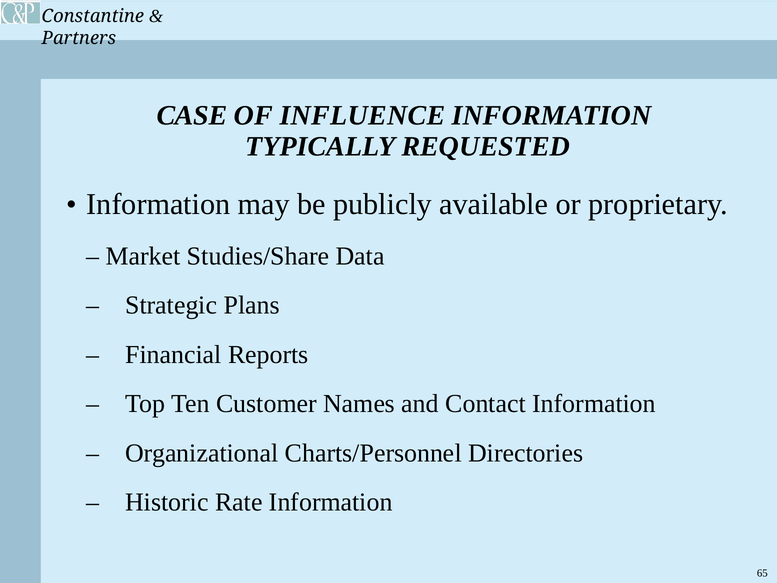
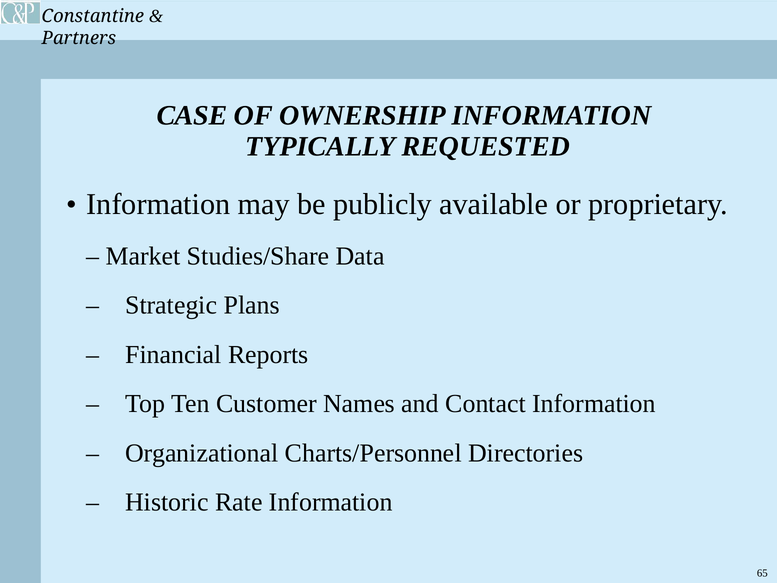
INFLUENCE: INFLUENCE -> OWNERSHIP (363, 115)
